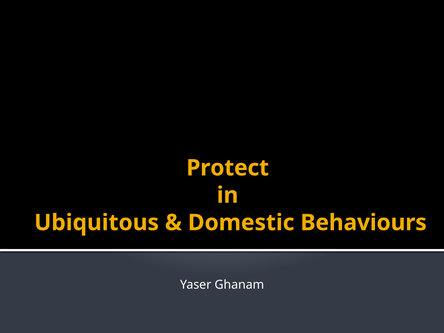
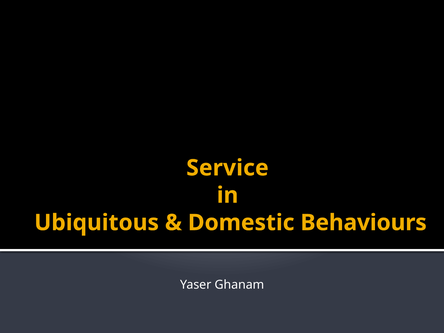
Protect: Protect -> Service (227, 168)
